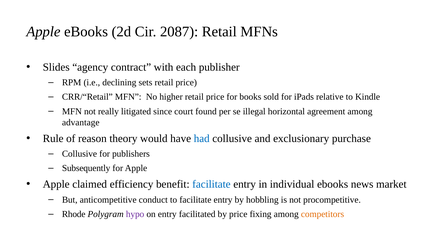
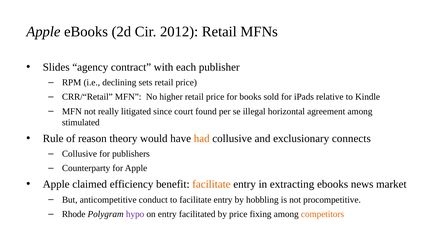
2087: 2087 -> 2012 (179, 31)
advantage: advantage -> stimulated (81, 122)
had colour: blue -> orange (202, 138)
purchase: purchase -> connects (351, 138)
Subsequently: Subsequently -> Counterparty (86, 168)
facilitate colour: blue -> orange (211, 184)
individual: individual -> extracting (292, 184)
